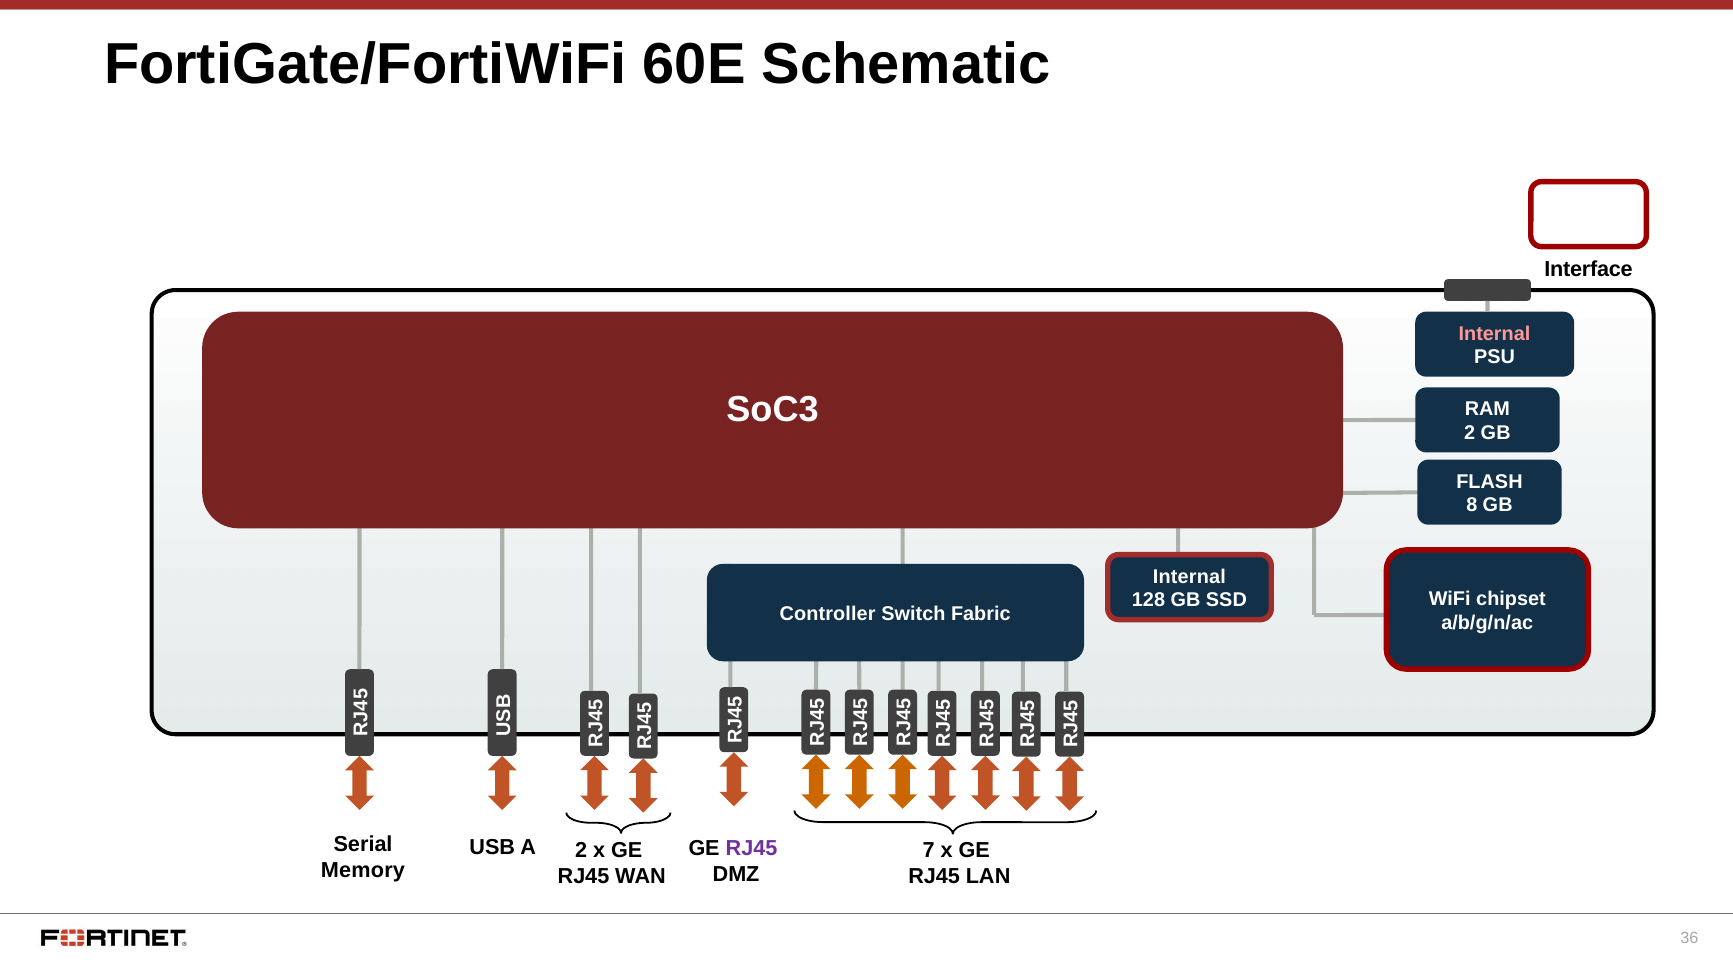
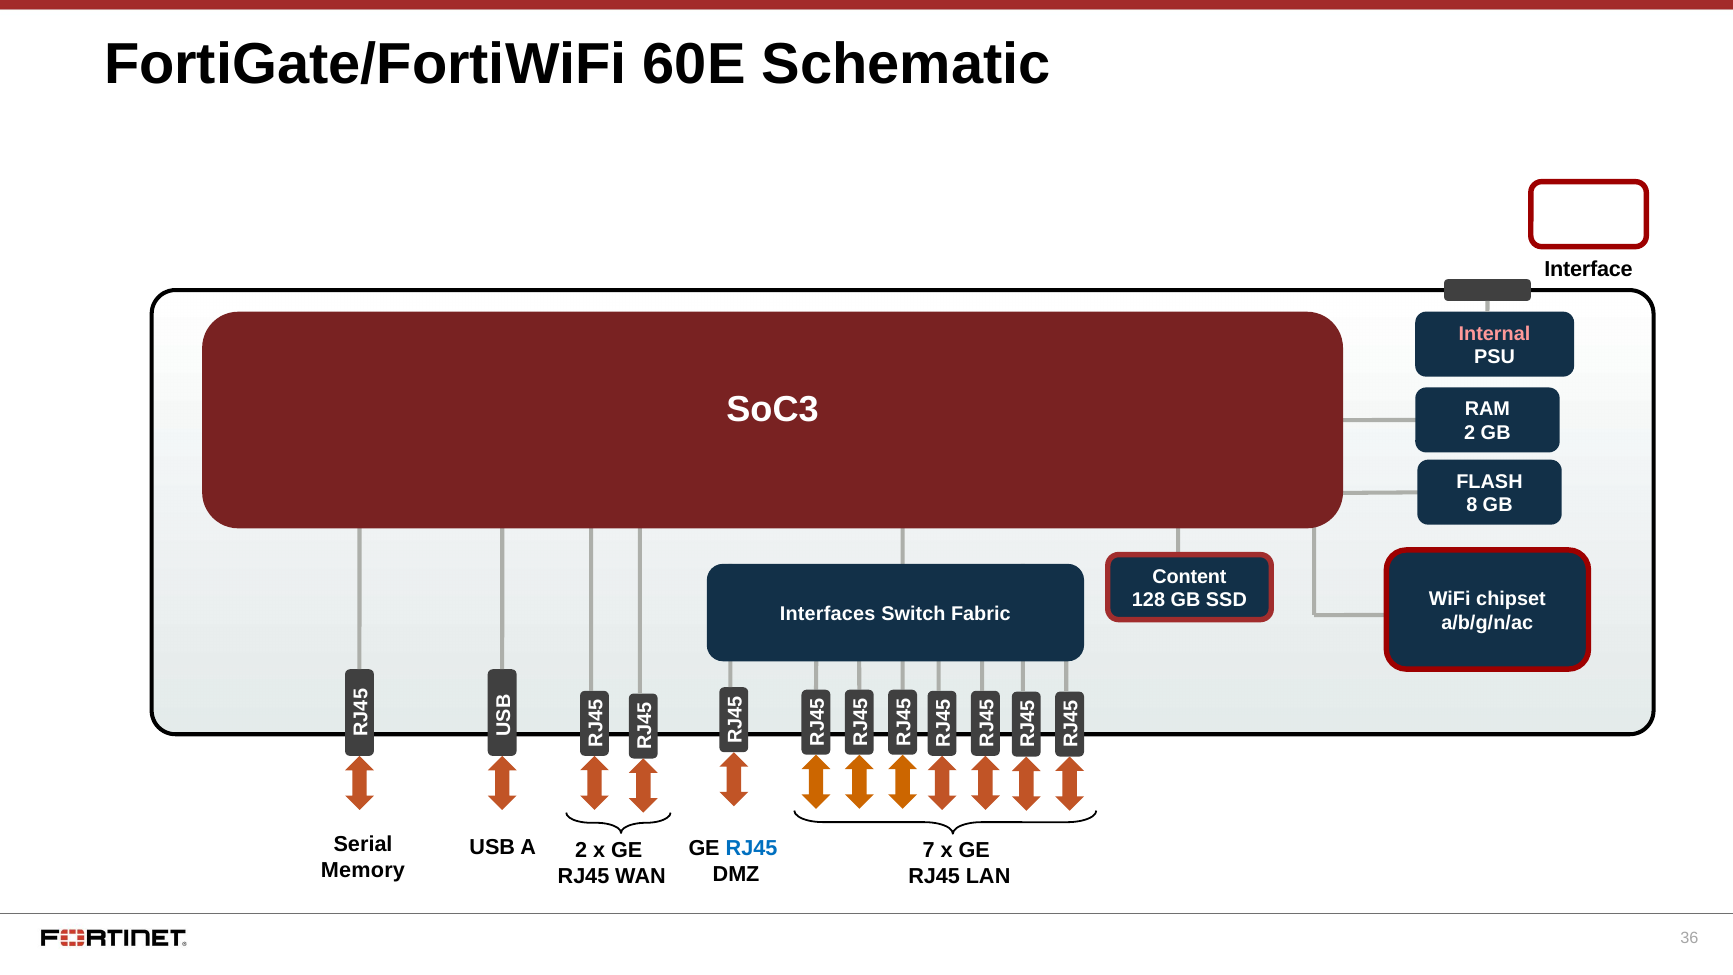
Internal: Internal -> Content (1189, 577)
Controller: Controller -> Interfaces (828, 614)
RJ45 colour: purple -> blue (752, 848)
